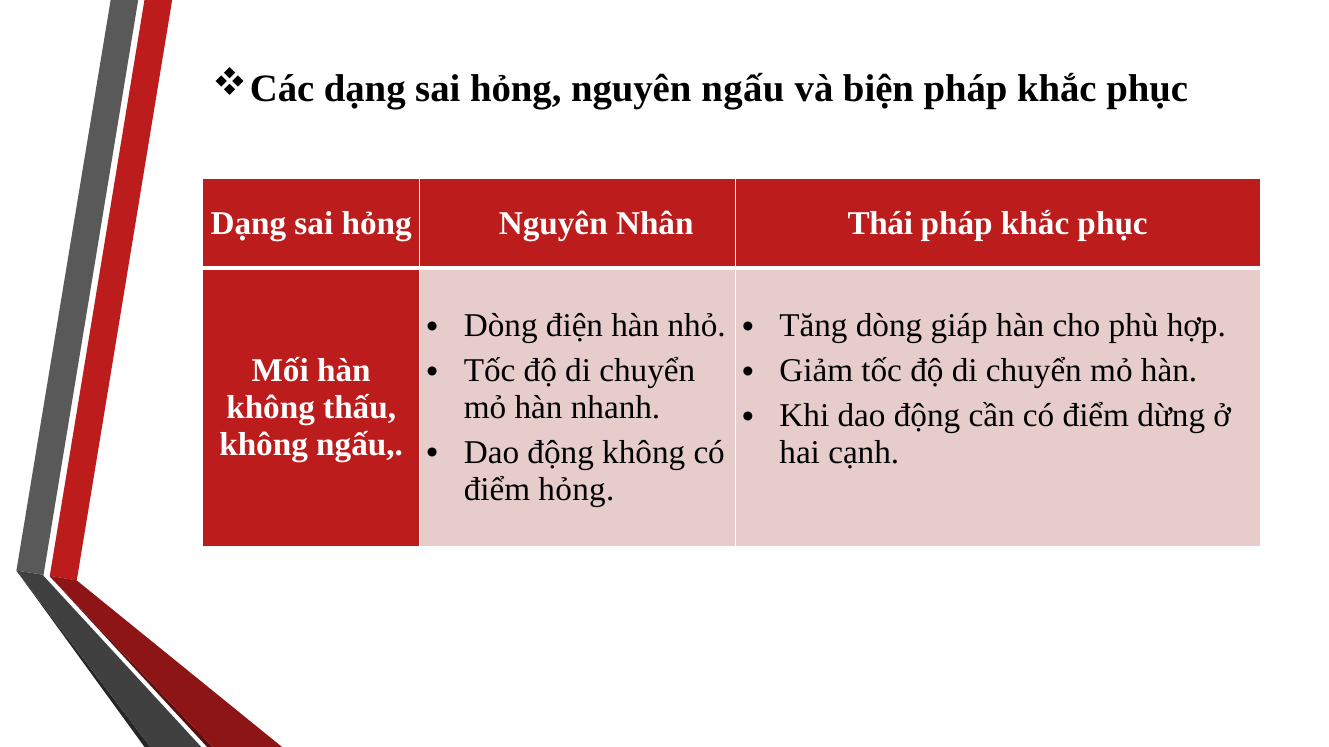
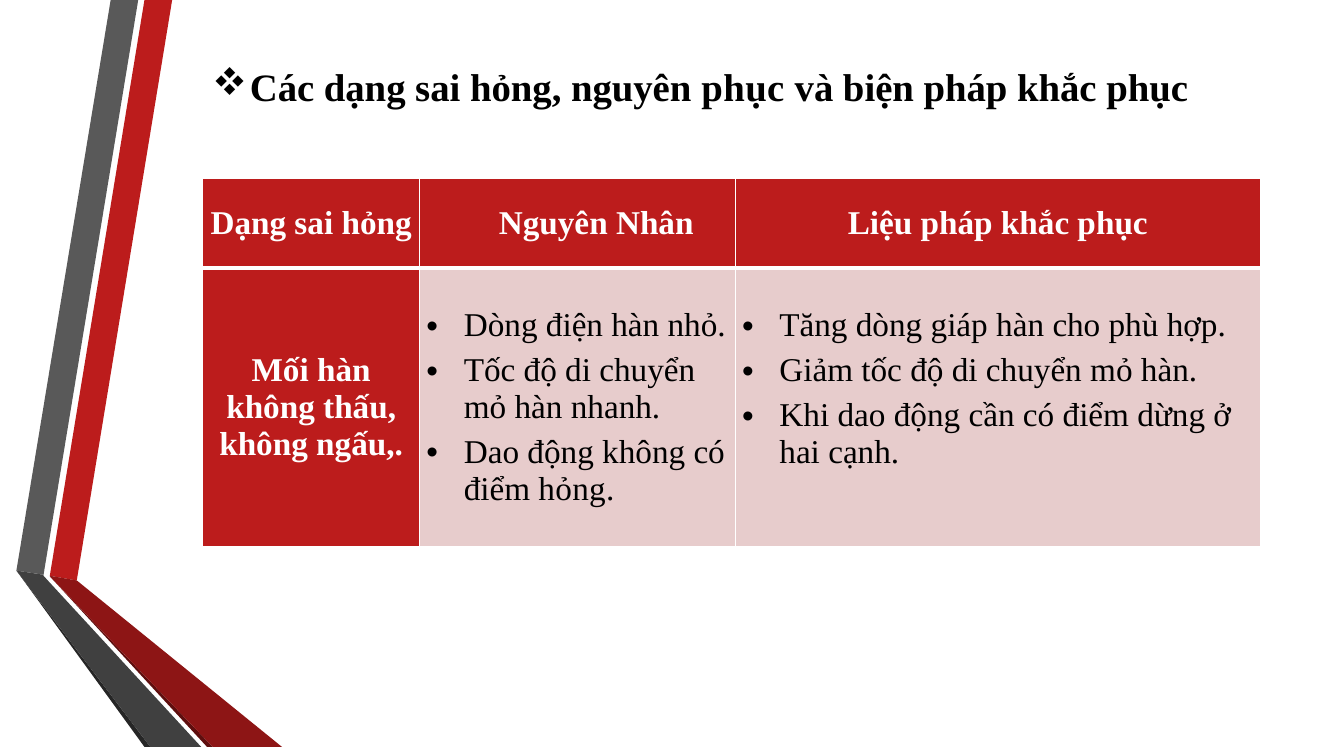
nguyên ngấu: ngấu -> phục (743, 89)
Thái: Thái -> Liệu (880, 224)
